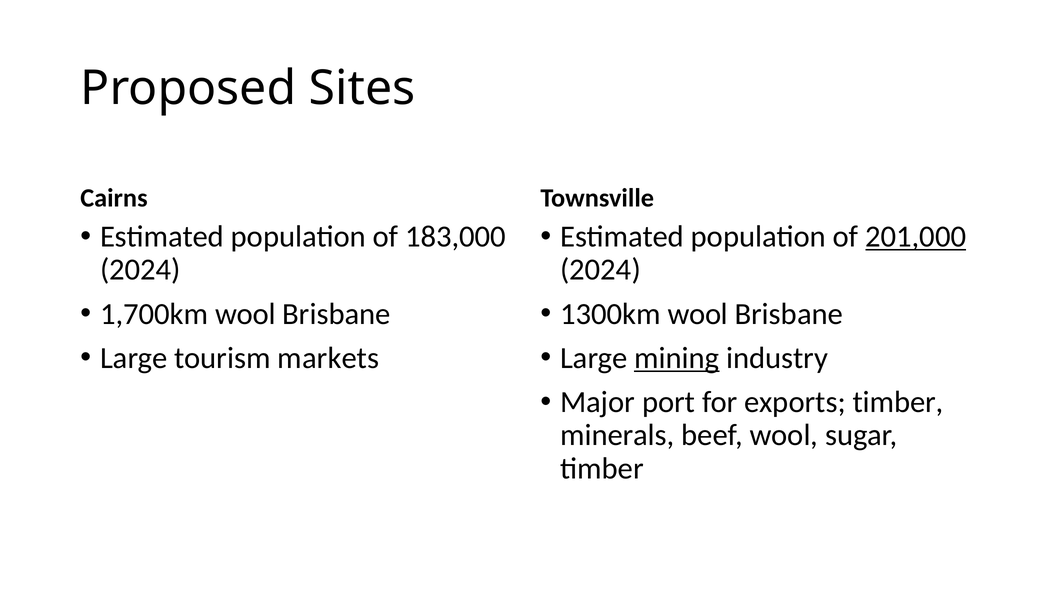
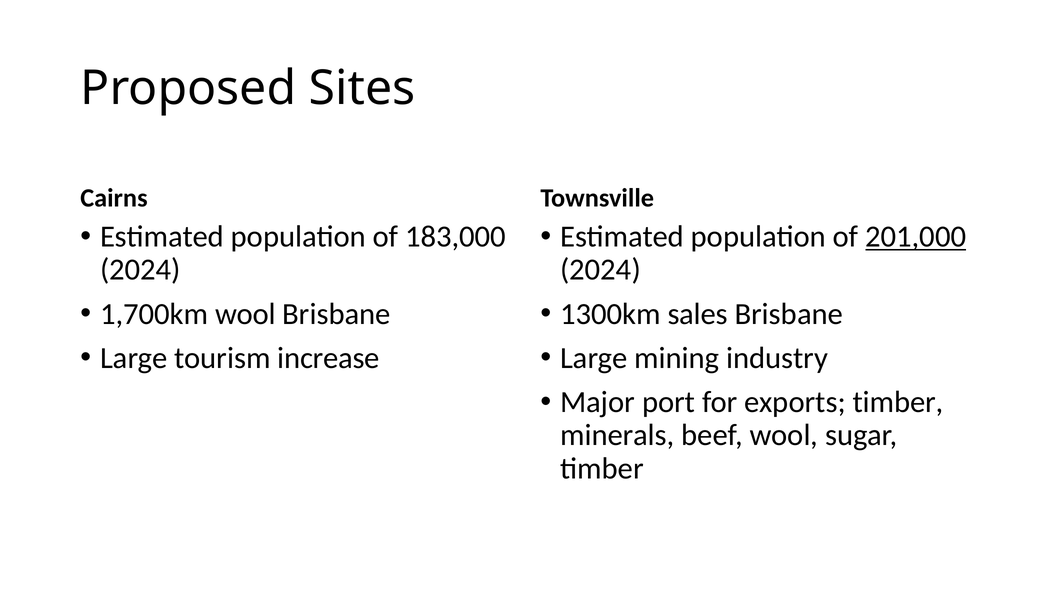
1300km wool: wool -> sales (698, 314)
markets: markets -> increase (329, 358)
mining underline: present -> none (677, 358)
